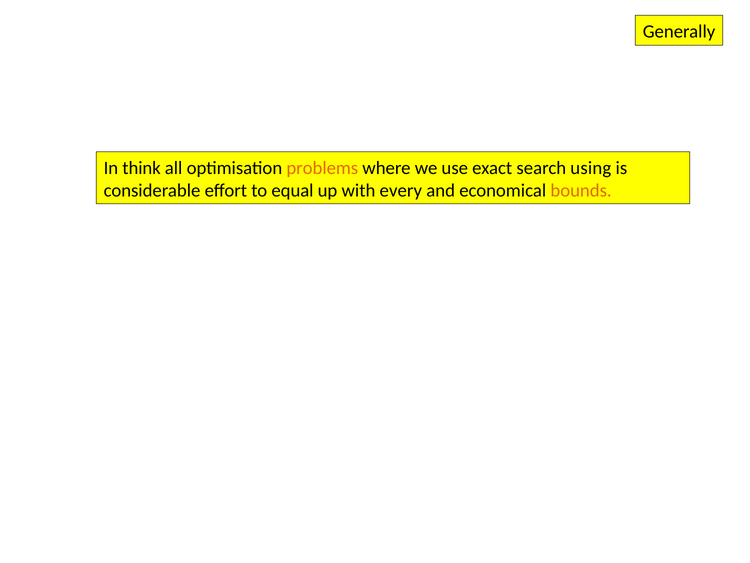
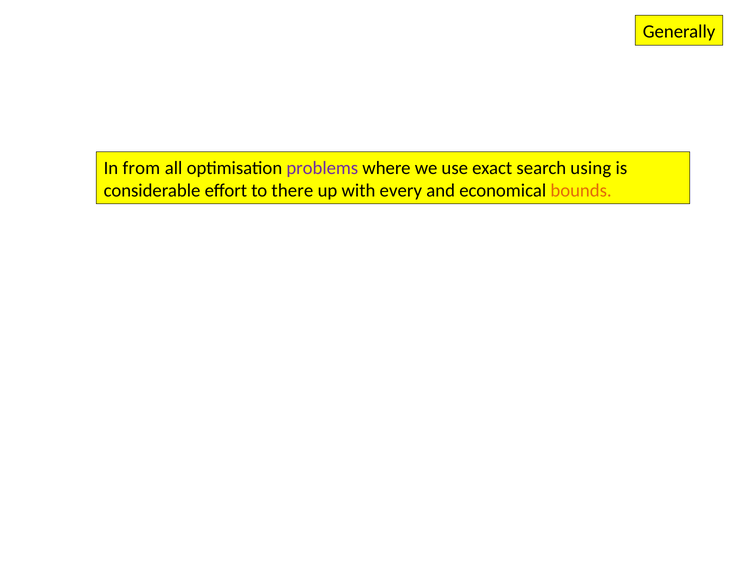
think: think -> from (141, 168)
problems colour: orange -> purple (322, 168)
equal: equal -> there (292, 190)
